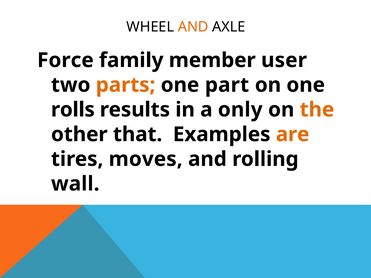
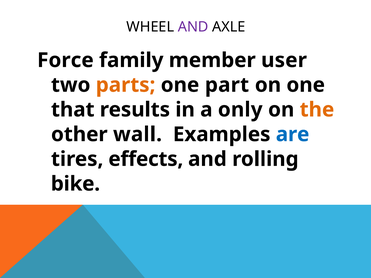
AND colour: orange -> purple (193, 27)
rolls: rolls -> that (73, 110)
that: that -> wall (137, 135)
are colour: orange -> blue (293, 135)
moves: moves -> effects (146, 159)
wall: wall -> bike (75, 184)
